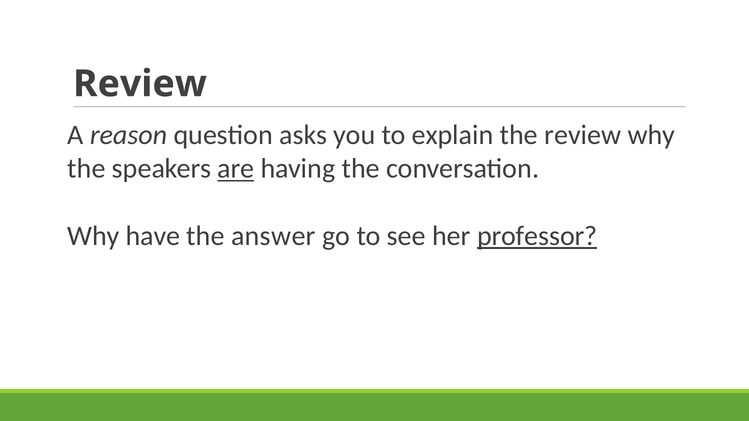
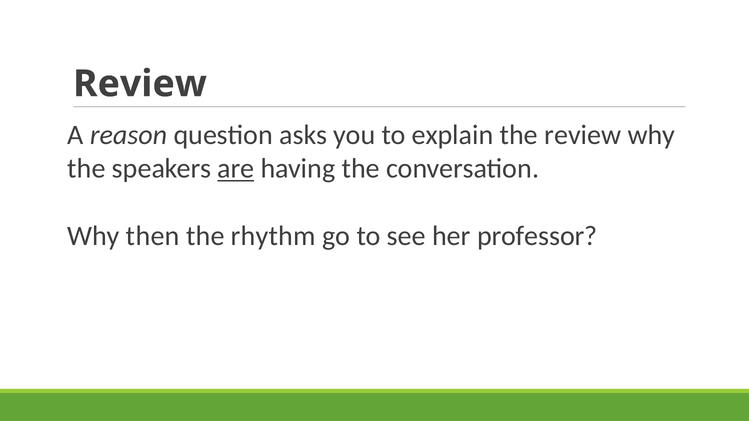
have: have -> then (153, 236)
answer: answer -> rhythm (273, 236)
professor underline: present -> none (537, 236)
